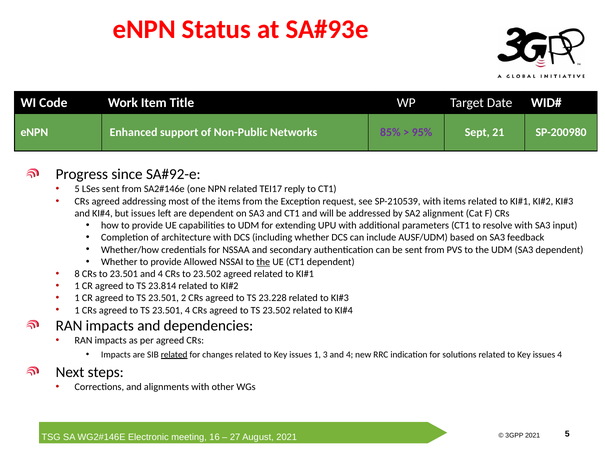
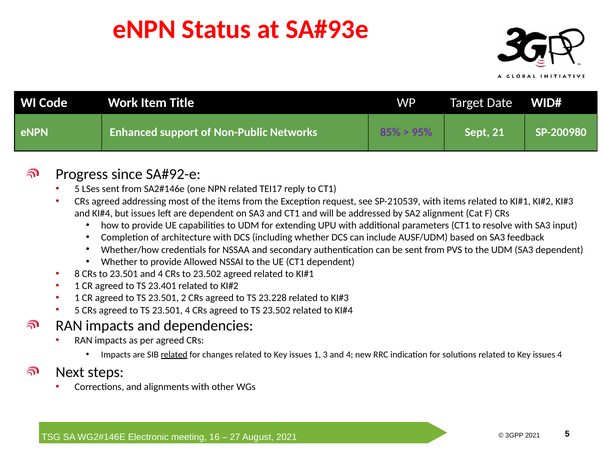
the underline: present -> none (263, 262)
23.814: 23.814 -> 23.401 (162, 286)
1: 1 -> 5 (77, 310)
